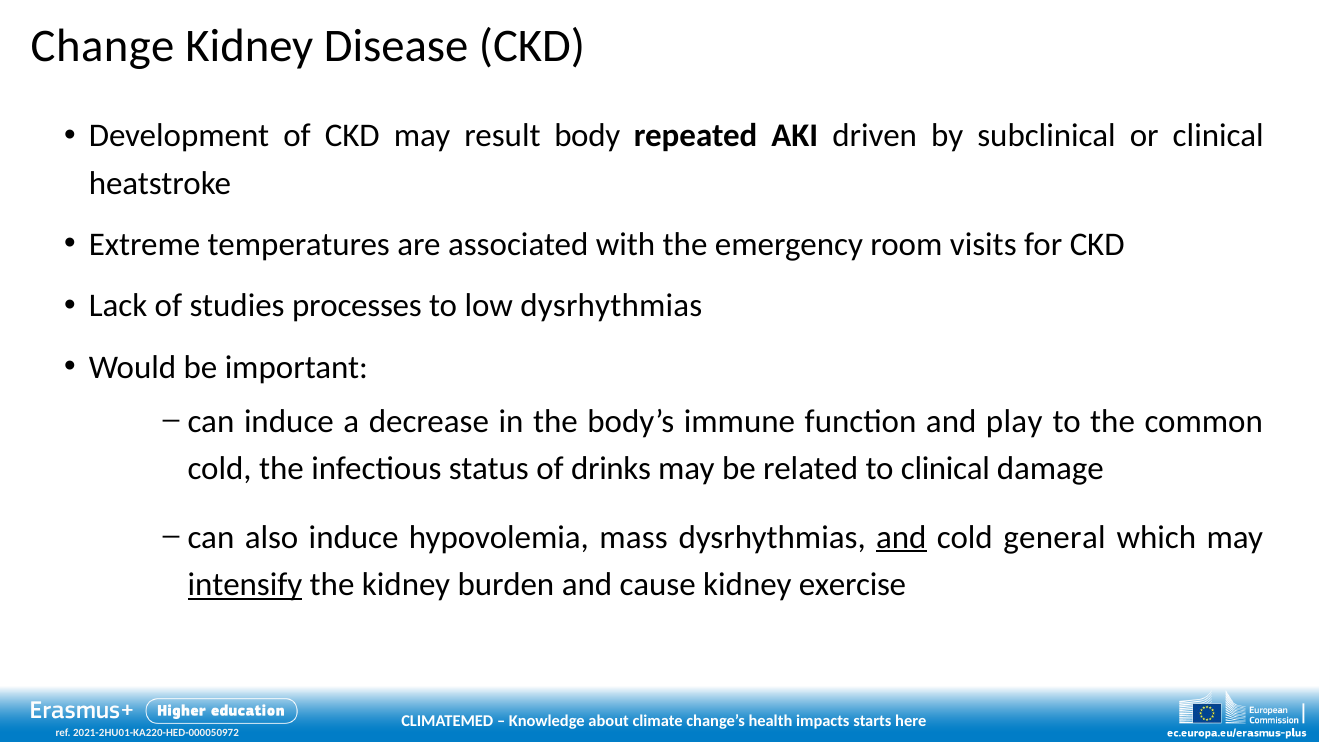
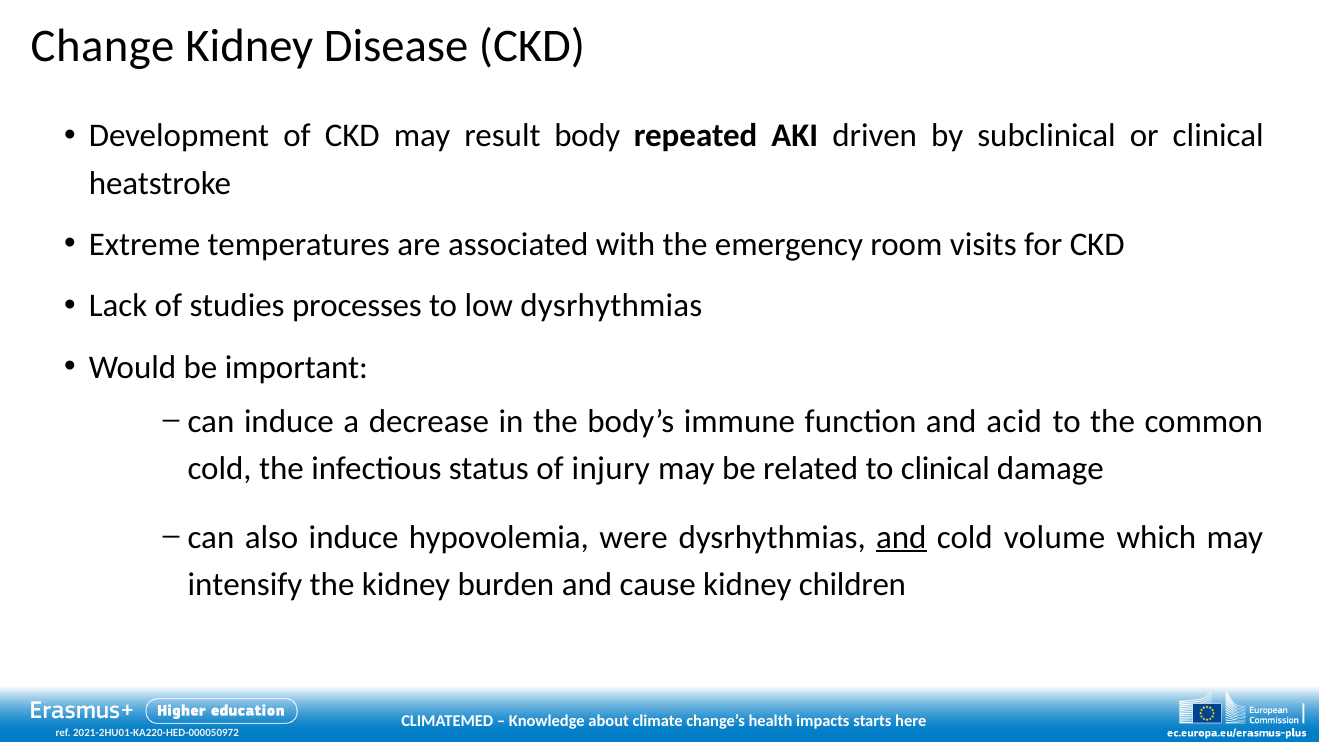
play: play -> acid (1014, 422)
drinks: drinks -> injury (611, 469)
mass: mass -> were (634, 537)
general: general -> volume (1055, 537)
intensify underline: present -> none (245, 585)
exercise: exercise -> children (852, 585)
